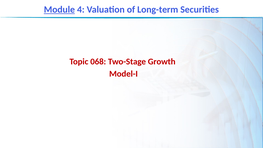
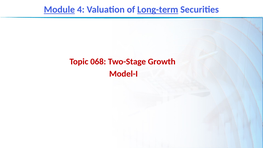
Long-term underline: none -> present (158, 10)
